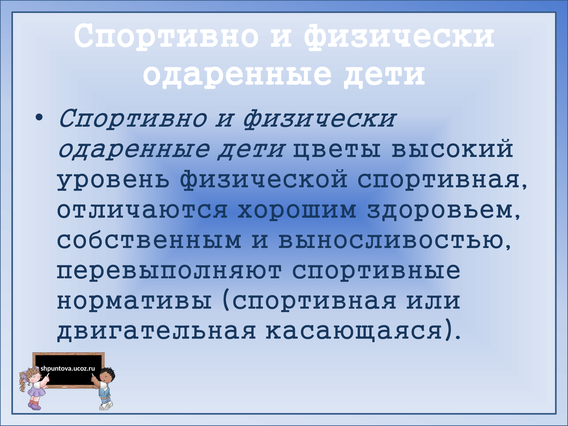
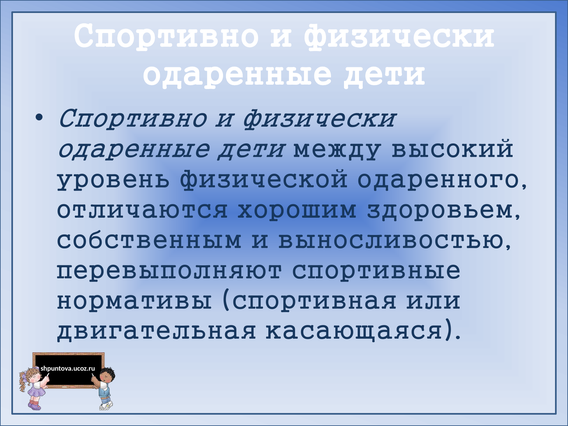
цветы: цветы -> между (337, 149)
физической спортивная: спортивная -> одаренного (443, 179)
